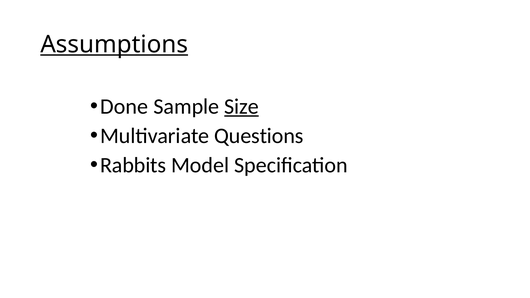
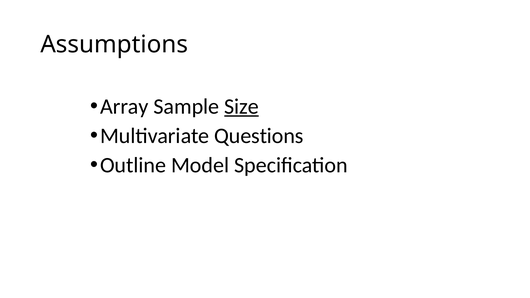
Assumptions underline: present -> none (114, 45)
Done: Done -> Array (124, 107)
Rabbits: Rabbits -> Outline (133, 165)
